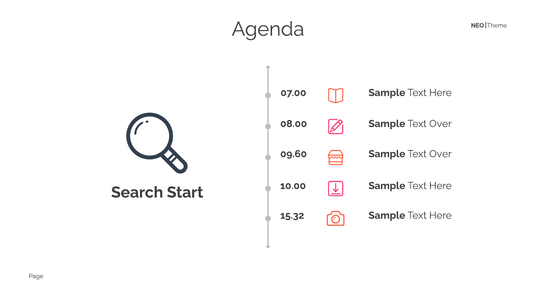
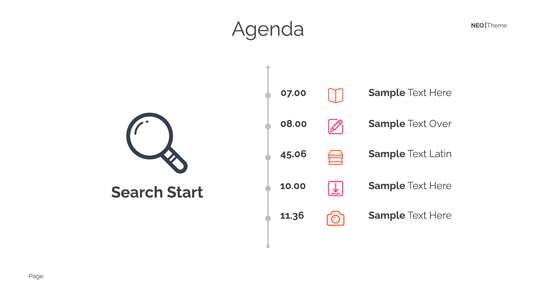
09.60: 09.60 -> 45.06 (294, 154)
Over: Over -> Latin (440, 154)
15.32: 15.32 -> 11.36 (292, 216)
